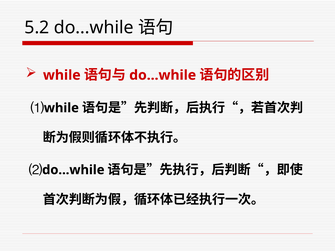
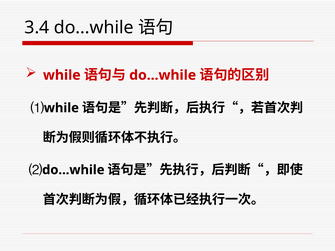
5.2: 5.2 -> 3.4 (37, 28)
